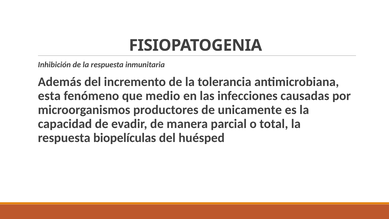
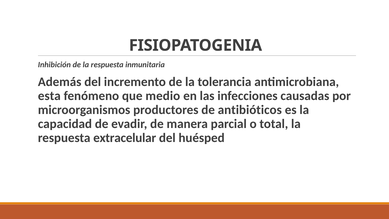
unicamente: unicamente -> antibióticos (250, 110)
biopelículas: biopelículas -> extracelular (125, 138)
